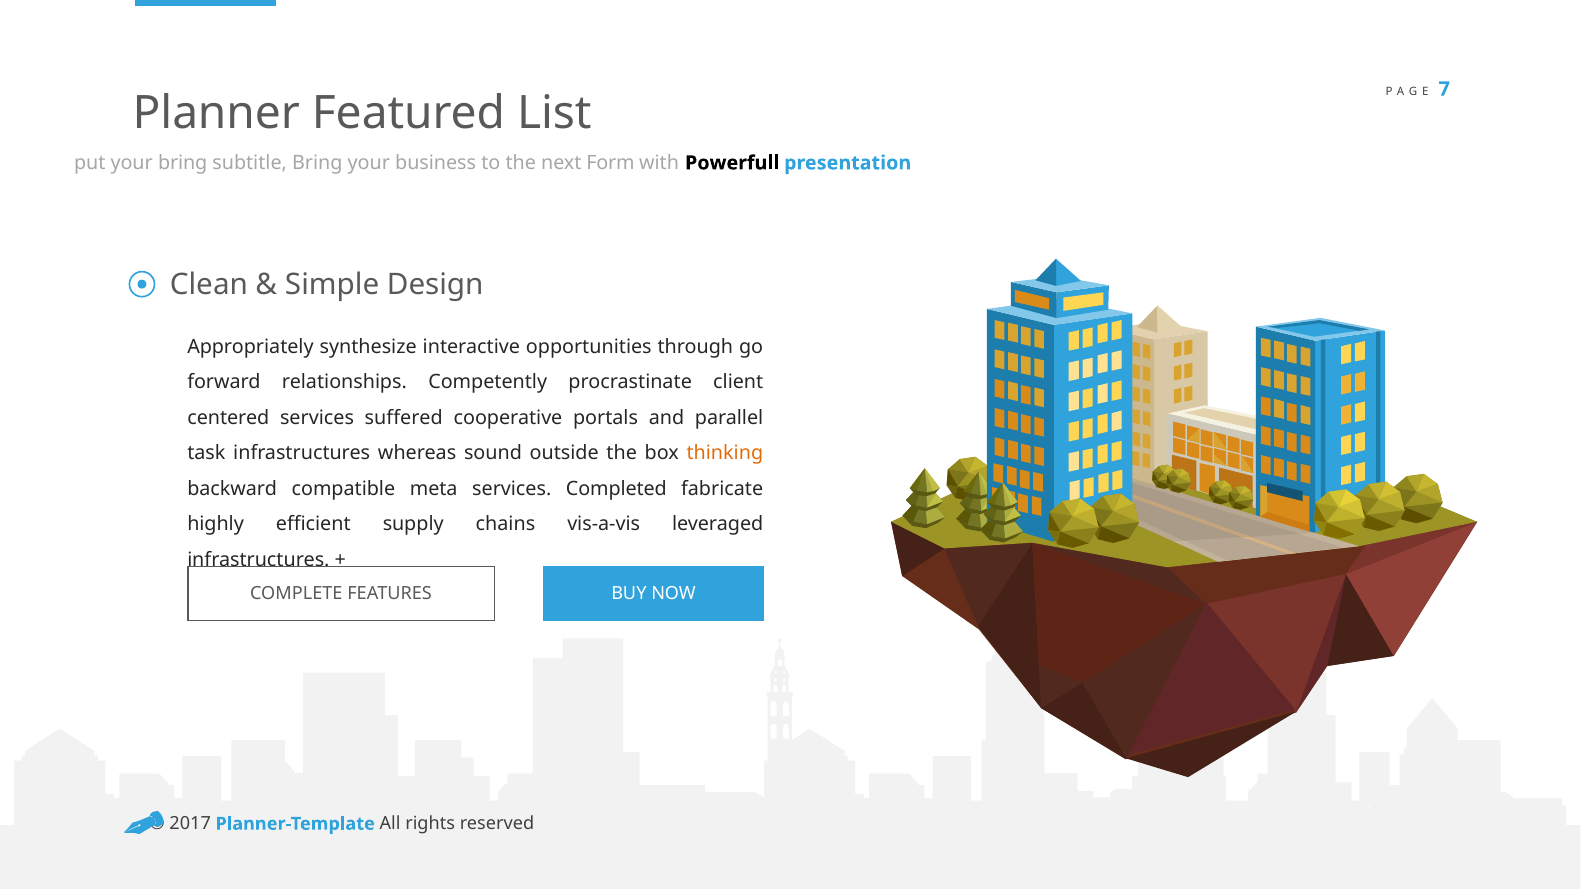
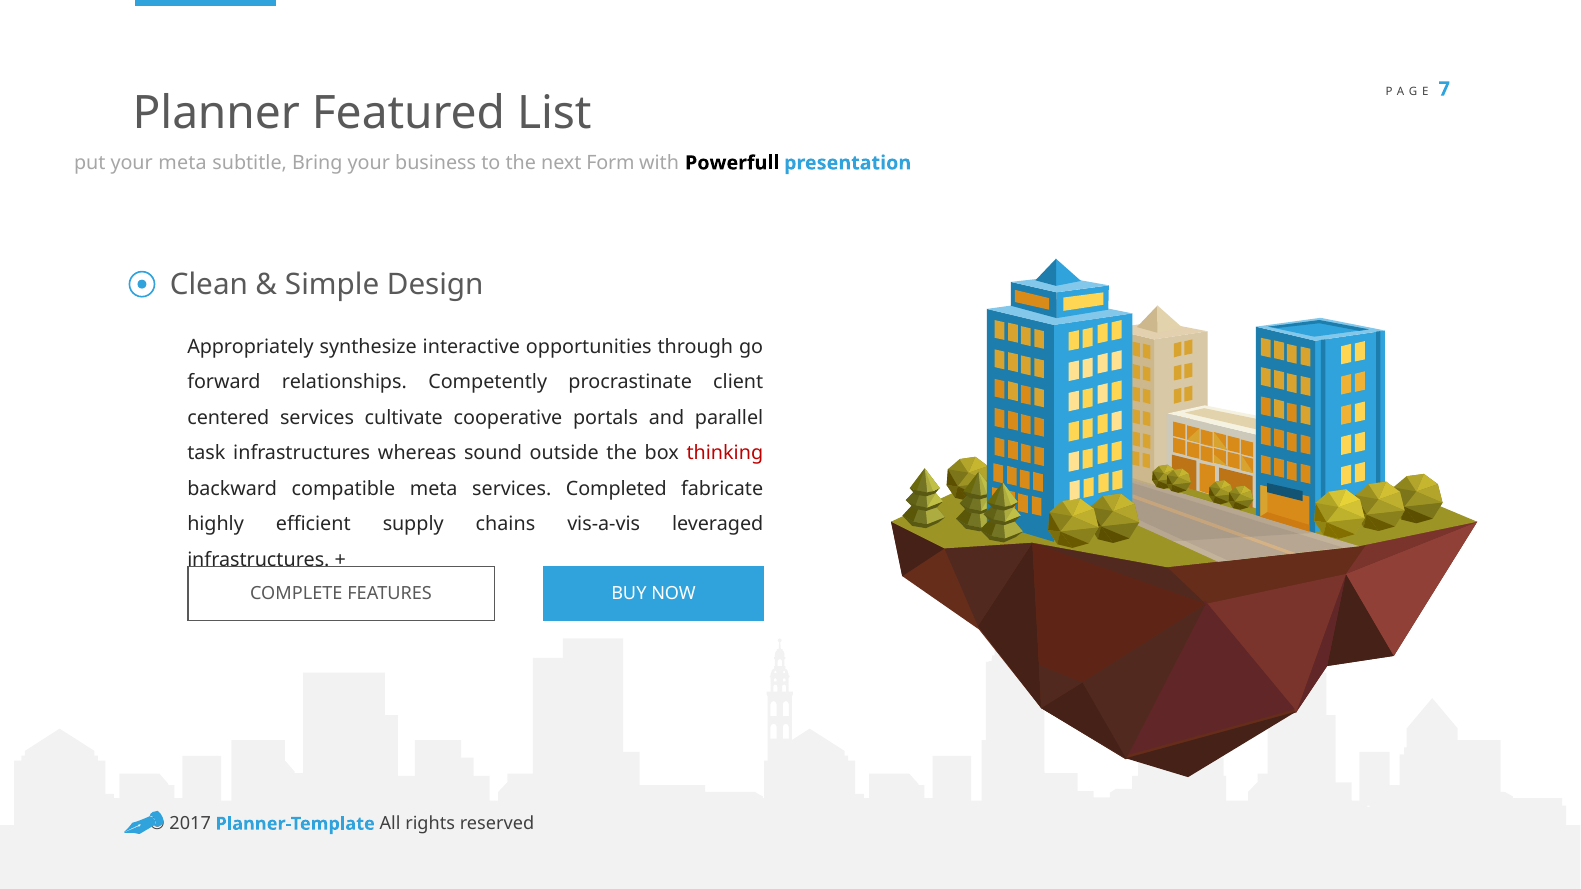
your bring: bring -> meta (183, 163)
suffered: suffered -> cultivate (404, 418)
thinking colour: orange -> red (725, 453)
